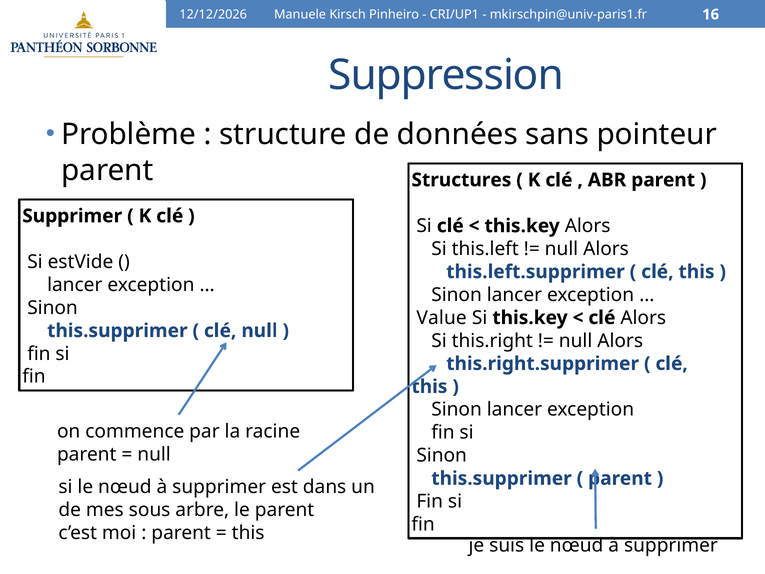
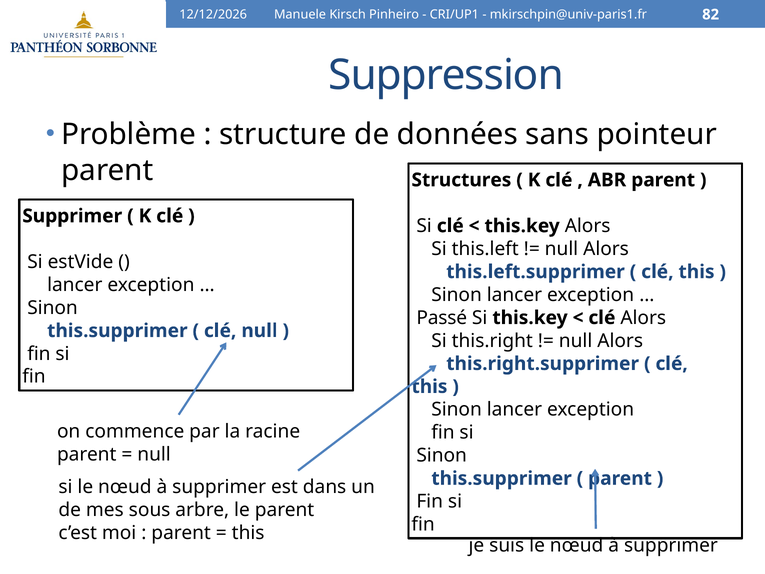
16: 16 -> 82 (711, 14)
Value: Value -> Passé (442, 318)
